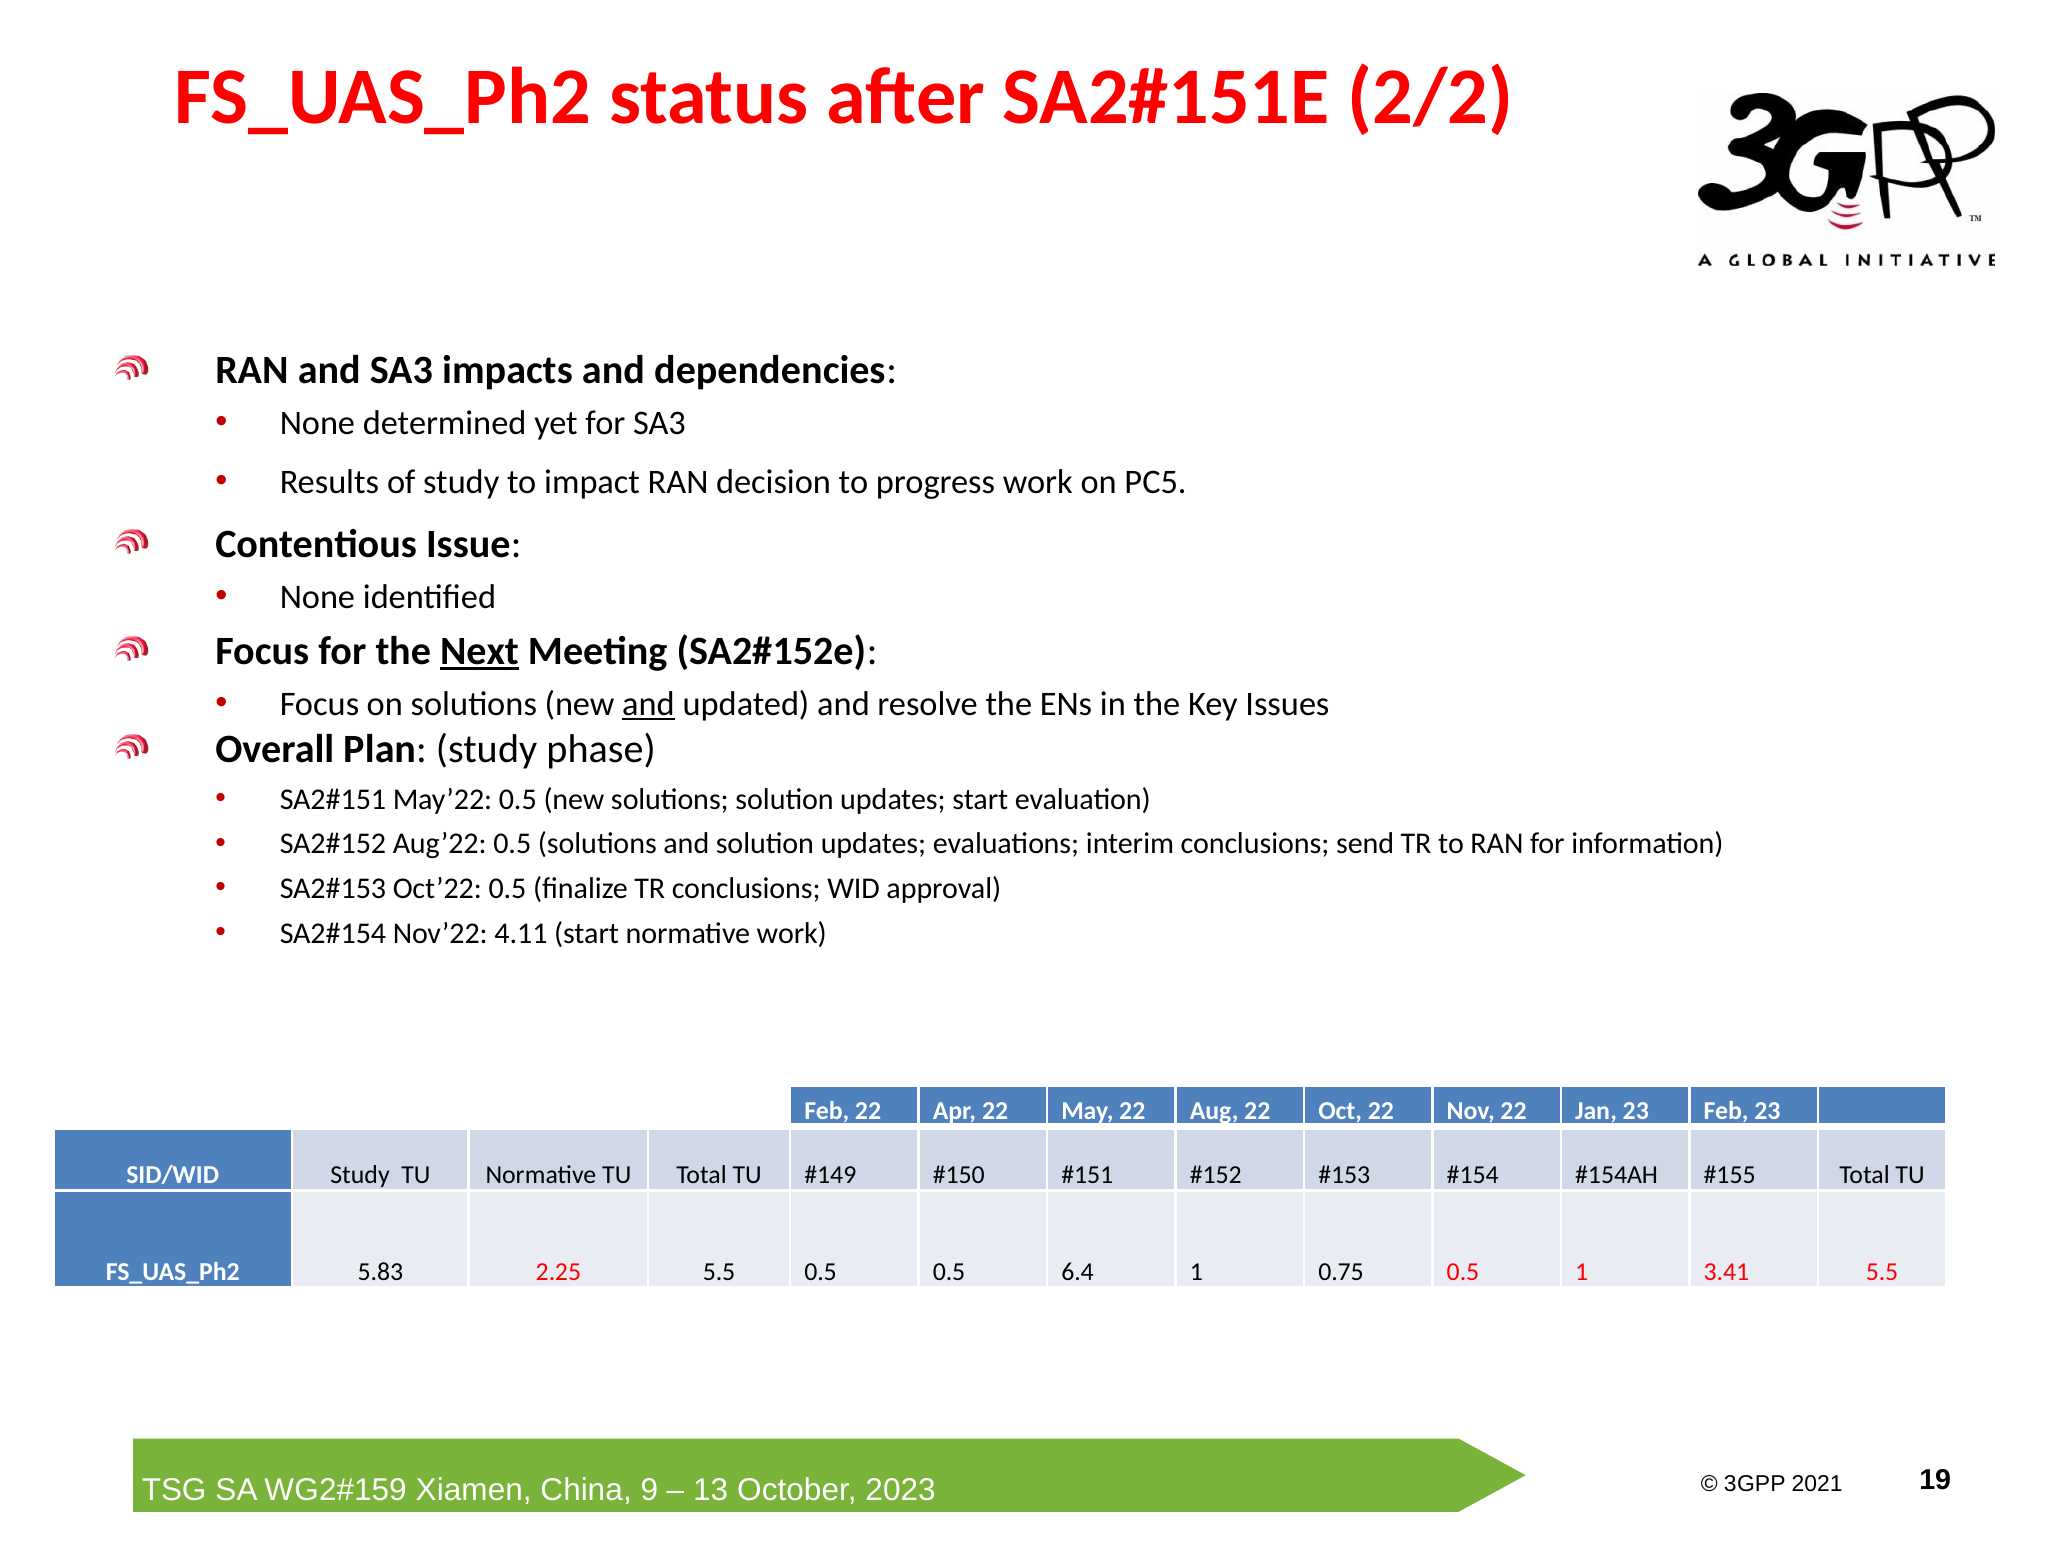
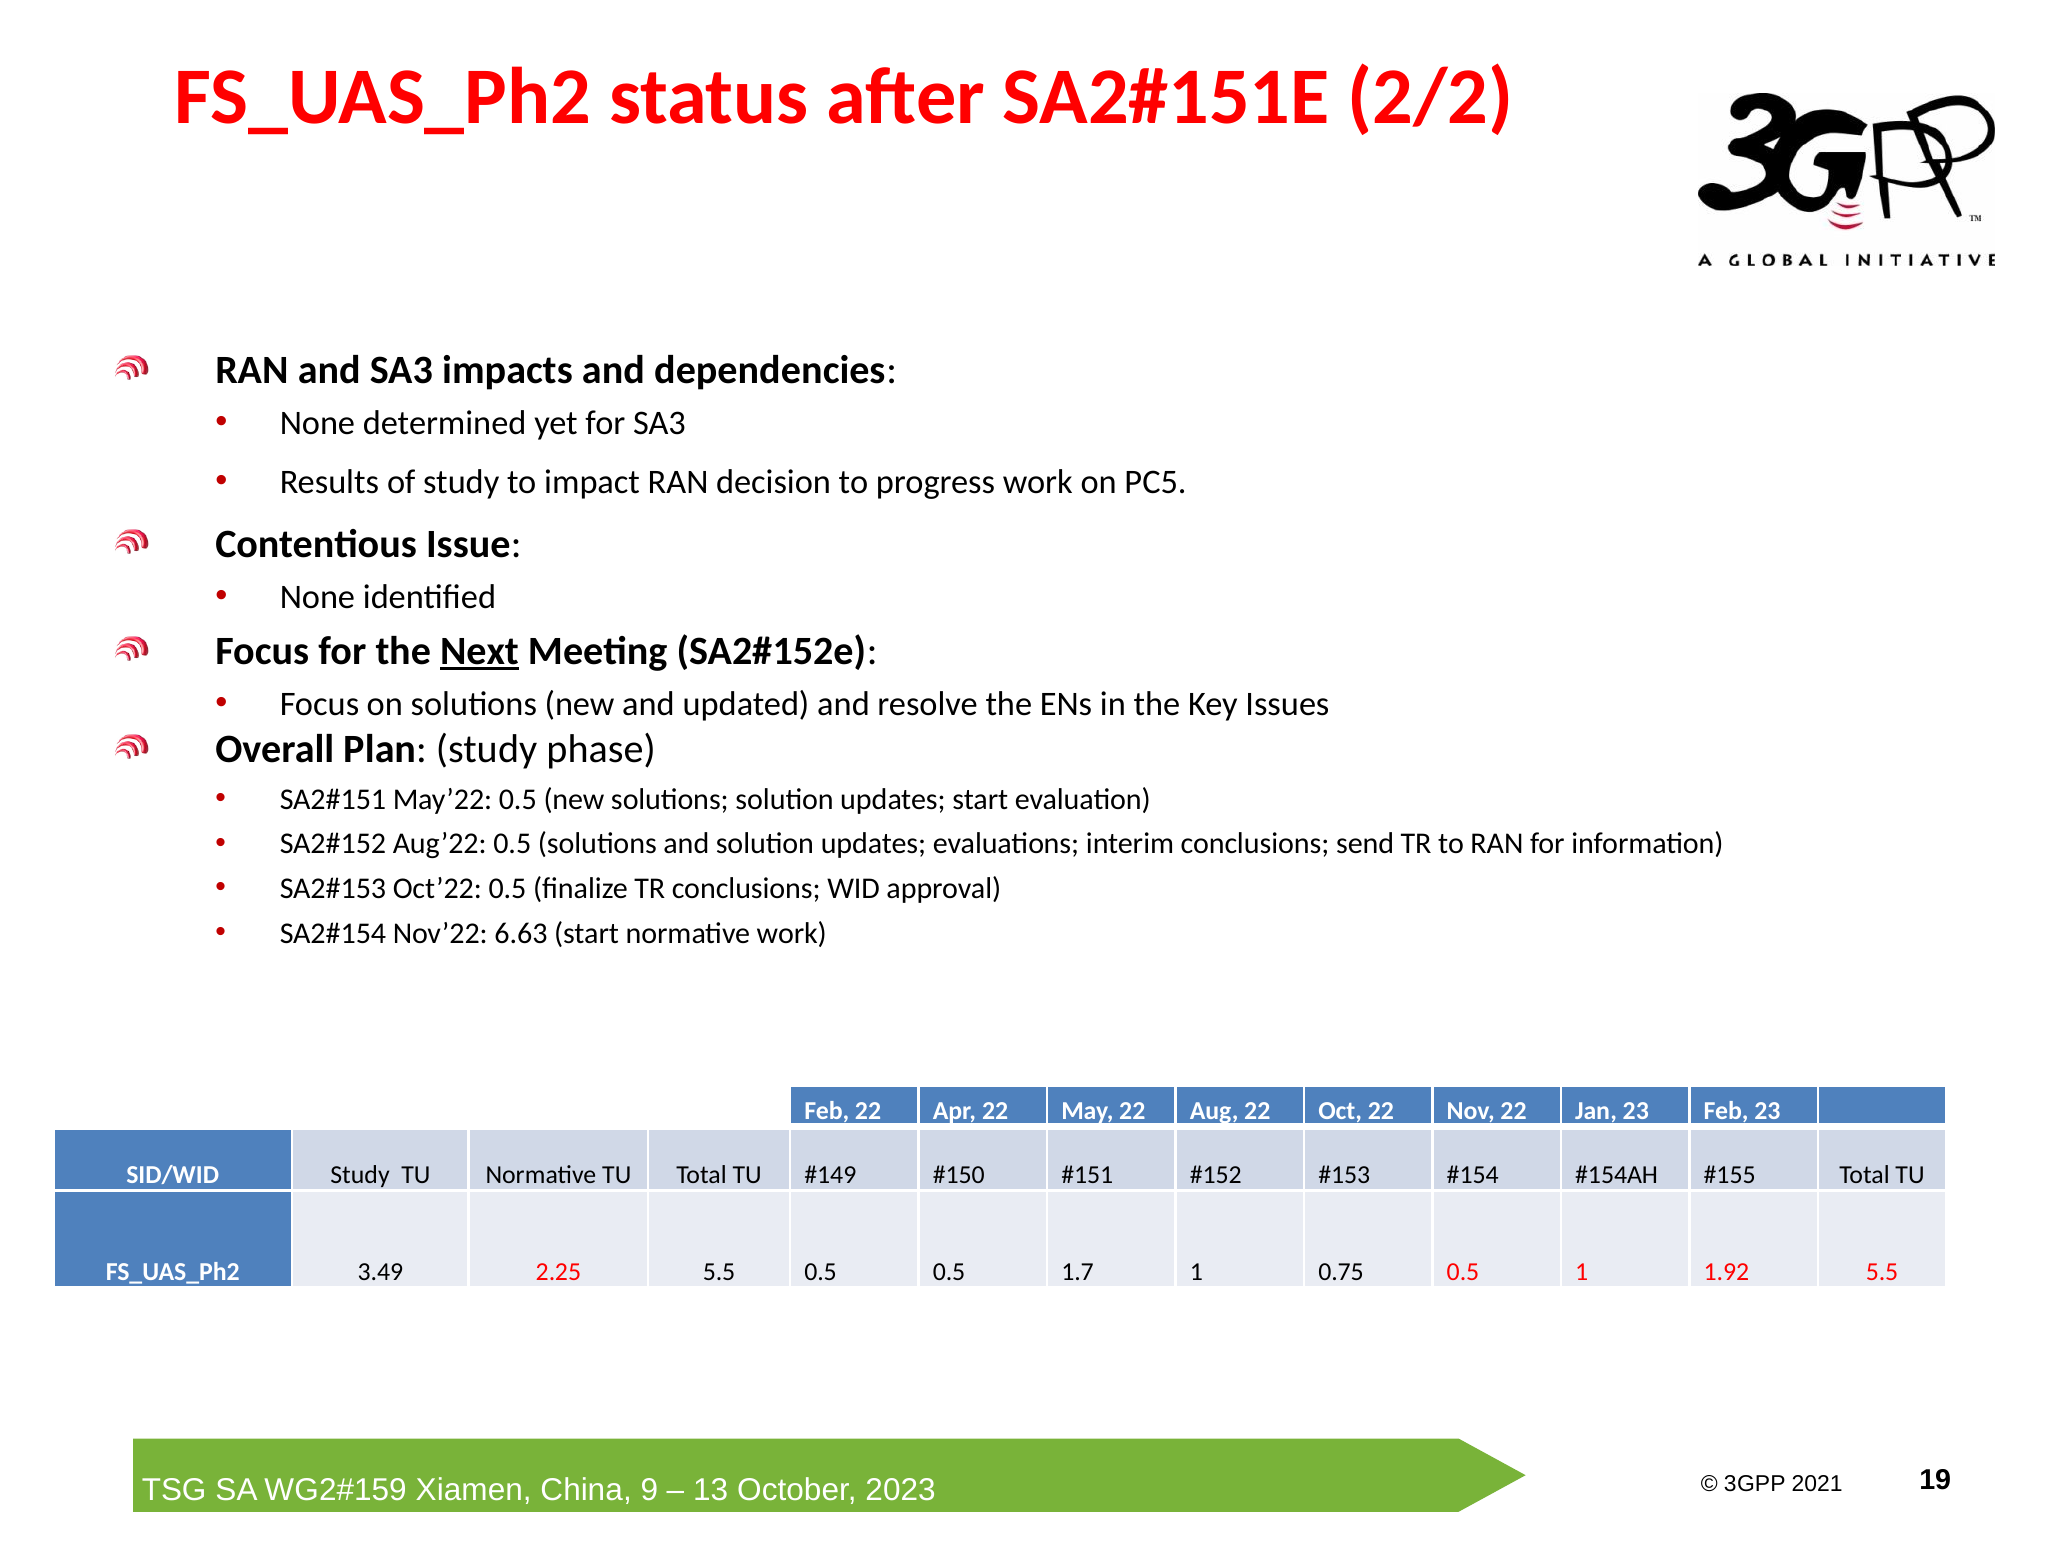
and underline: present -> none (648, 704)
4.11: 4.11 -> 6.63 (521, 933)
5.83: 5.83 -> 3.49 (380, 1271)
6.4: 6.4 -> 1.7 (1078, 1271)
3.41: 3.41 -> 1.92 (1726, 1271)
